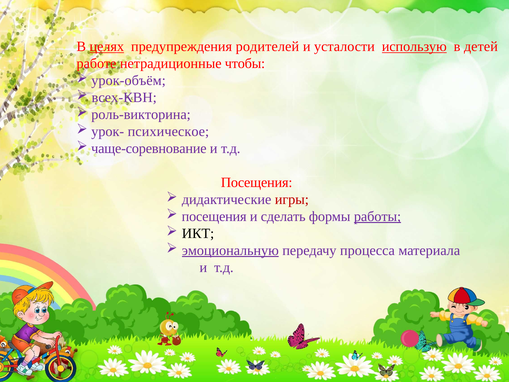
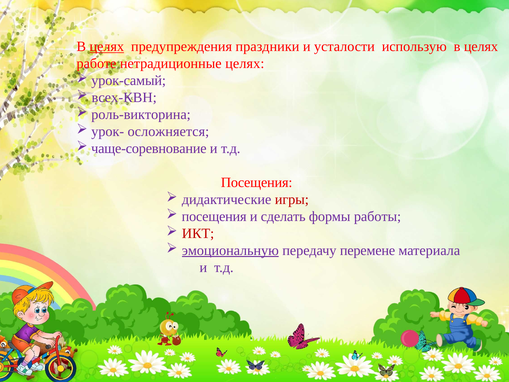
родителей: родителей -> праздники (267, 47)
использую underline: present -> none (414, 47)
детей: детей -> целях (481, 47)
нетрадиционные чтобы: чтобы -> целях (245, 63)
урок-объём: урок-объём -> урок-самый (129, 80)
психическое: психическое -> осложняется (168, 131)
работы underline: present -> none (377, 216)
ИКТ colour: black -> red (198, 233)
процесса: процесса -> перемене (368, 250)
